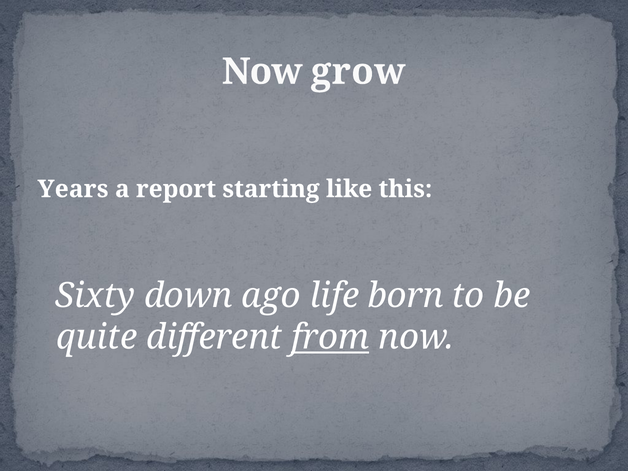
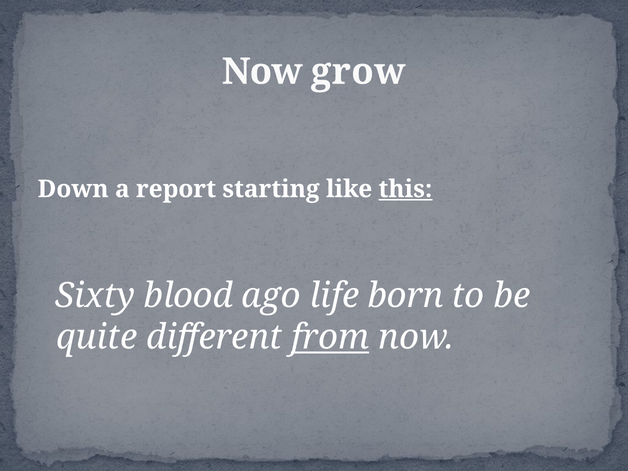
Years: Years -> Down (73, 189)
this underline: none -> present (405, 189)
down: down -> blood (188, 296)
